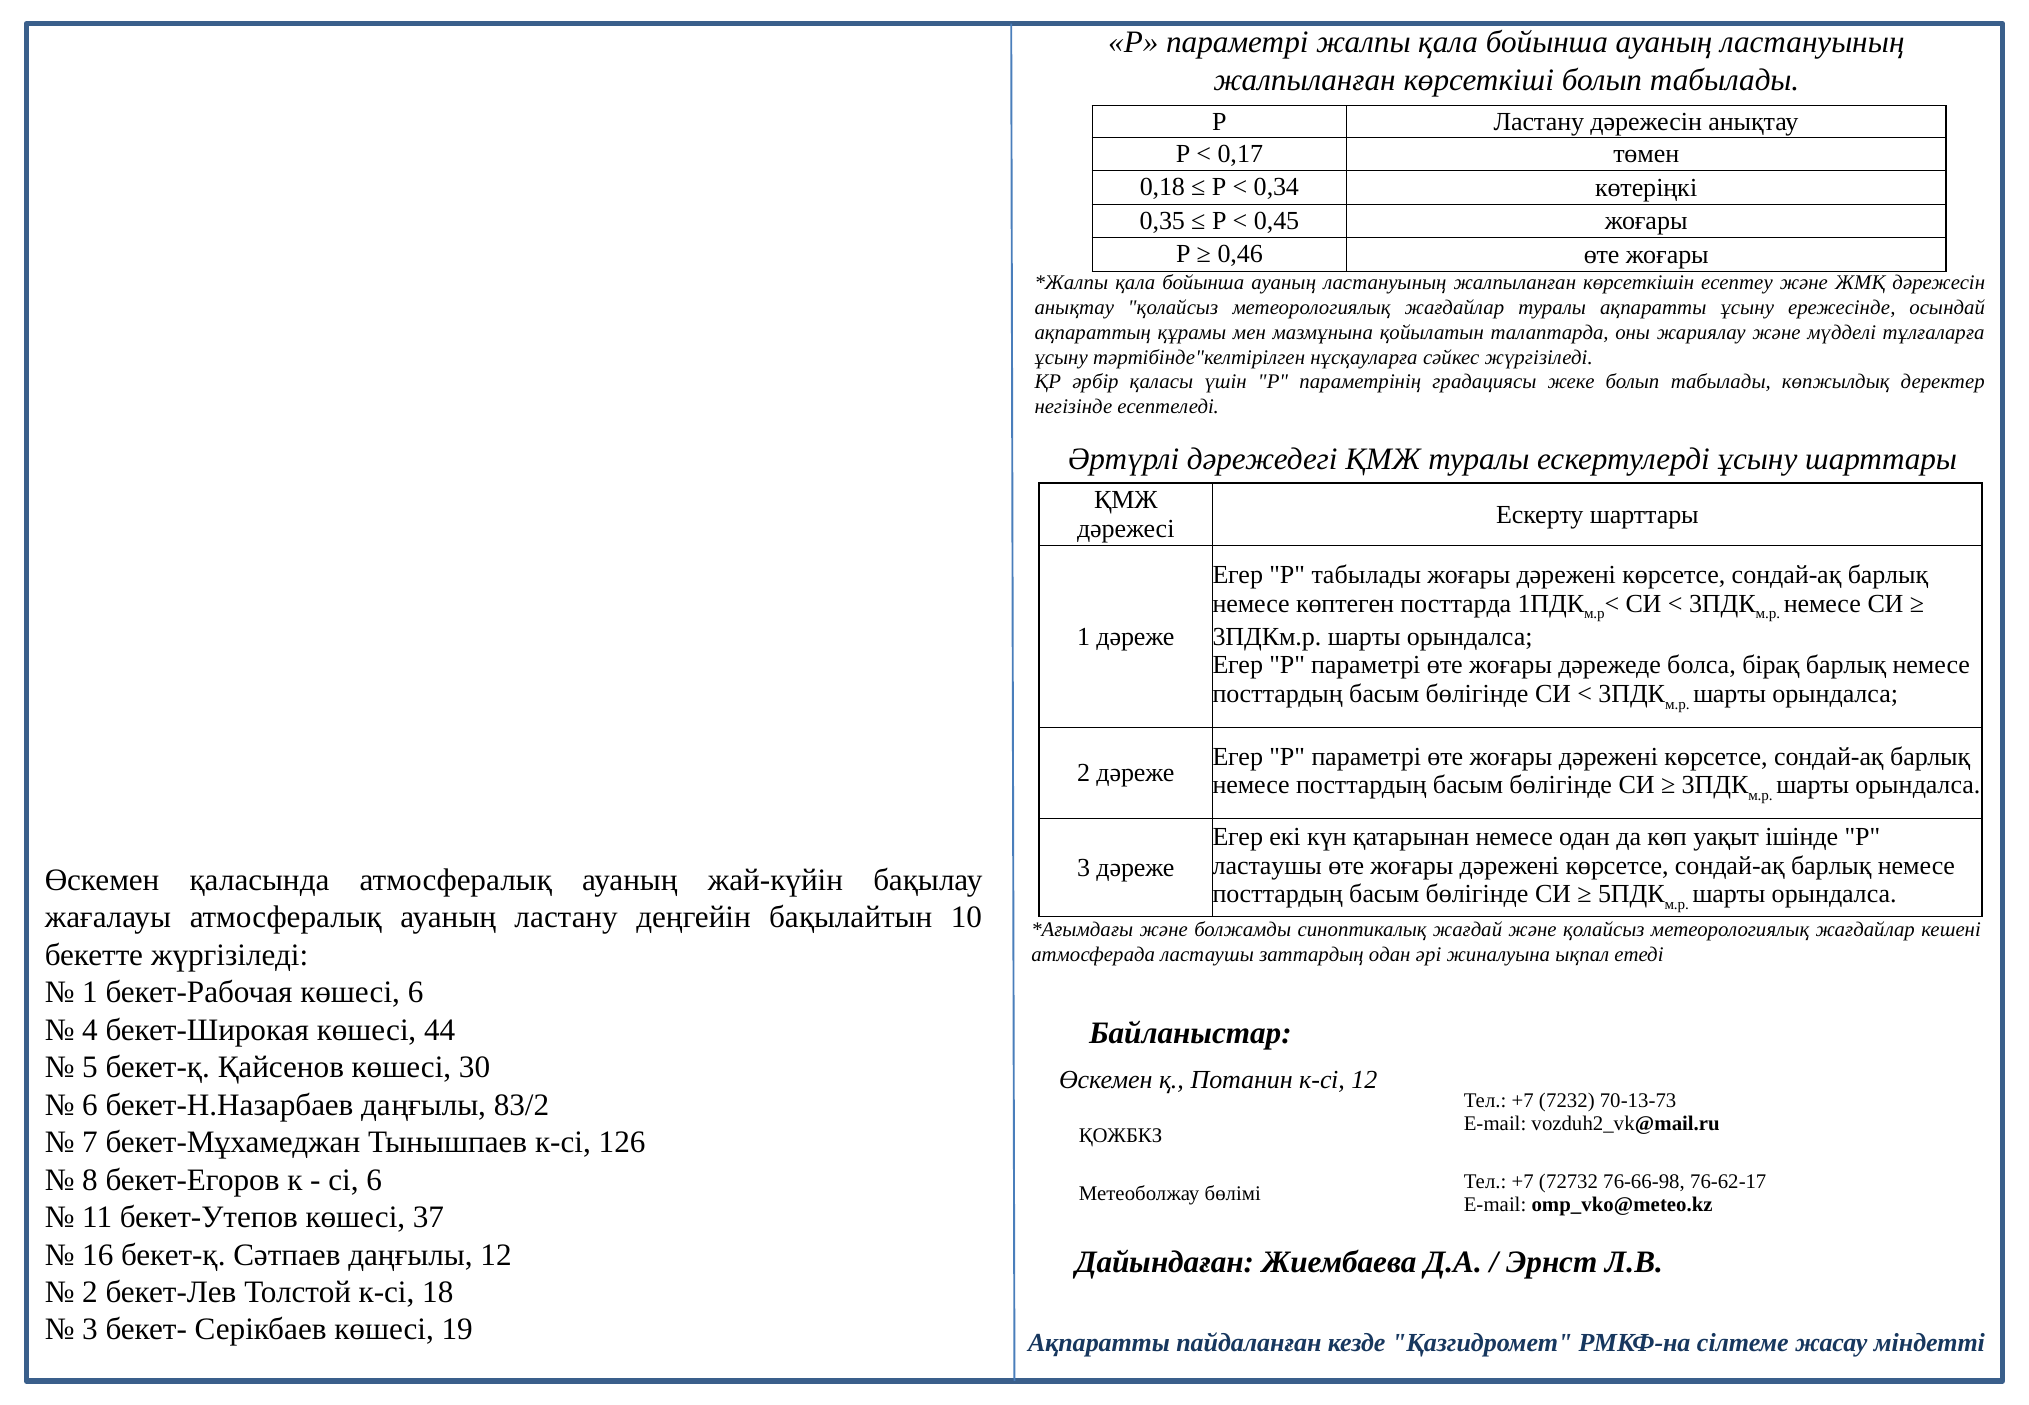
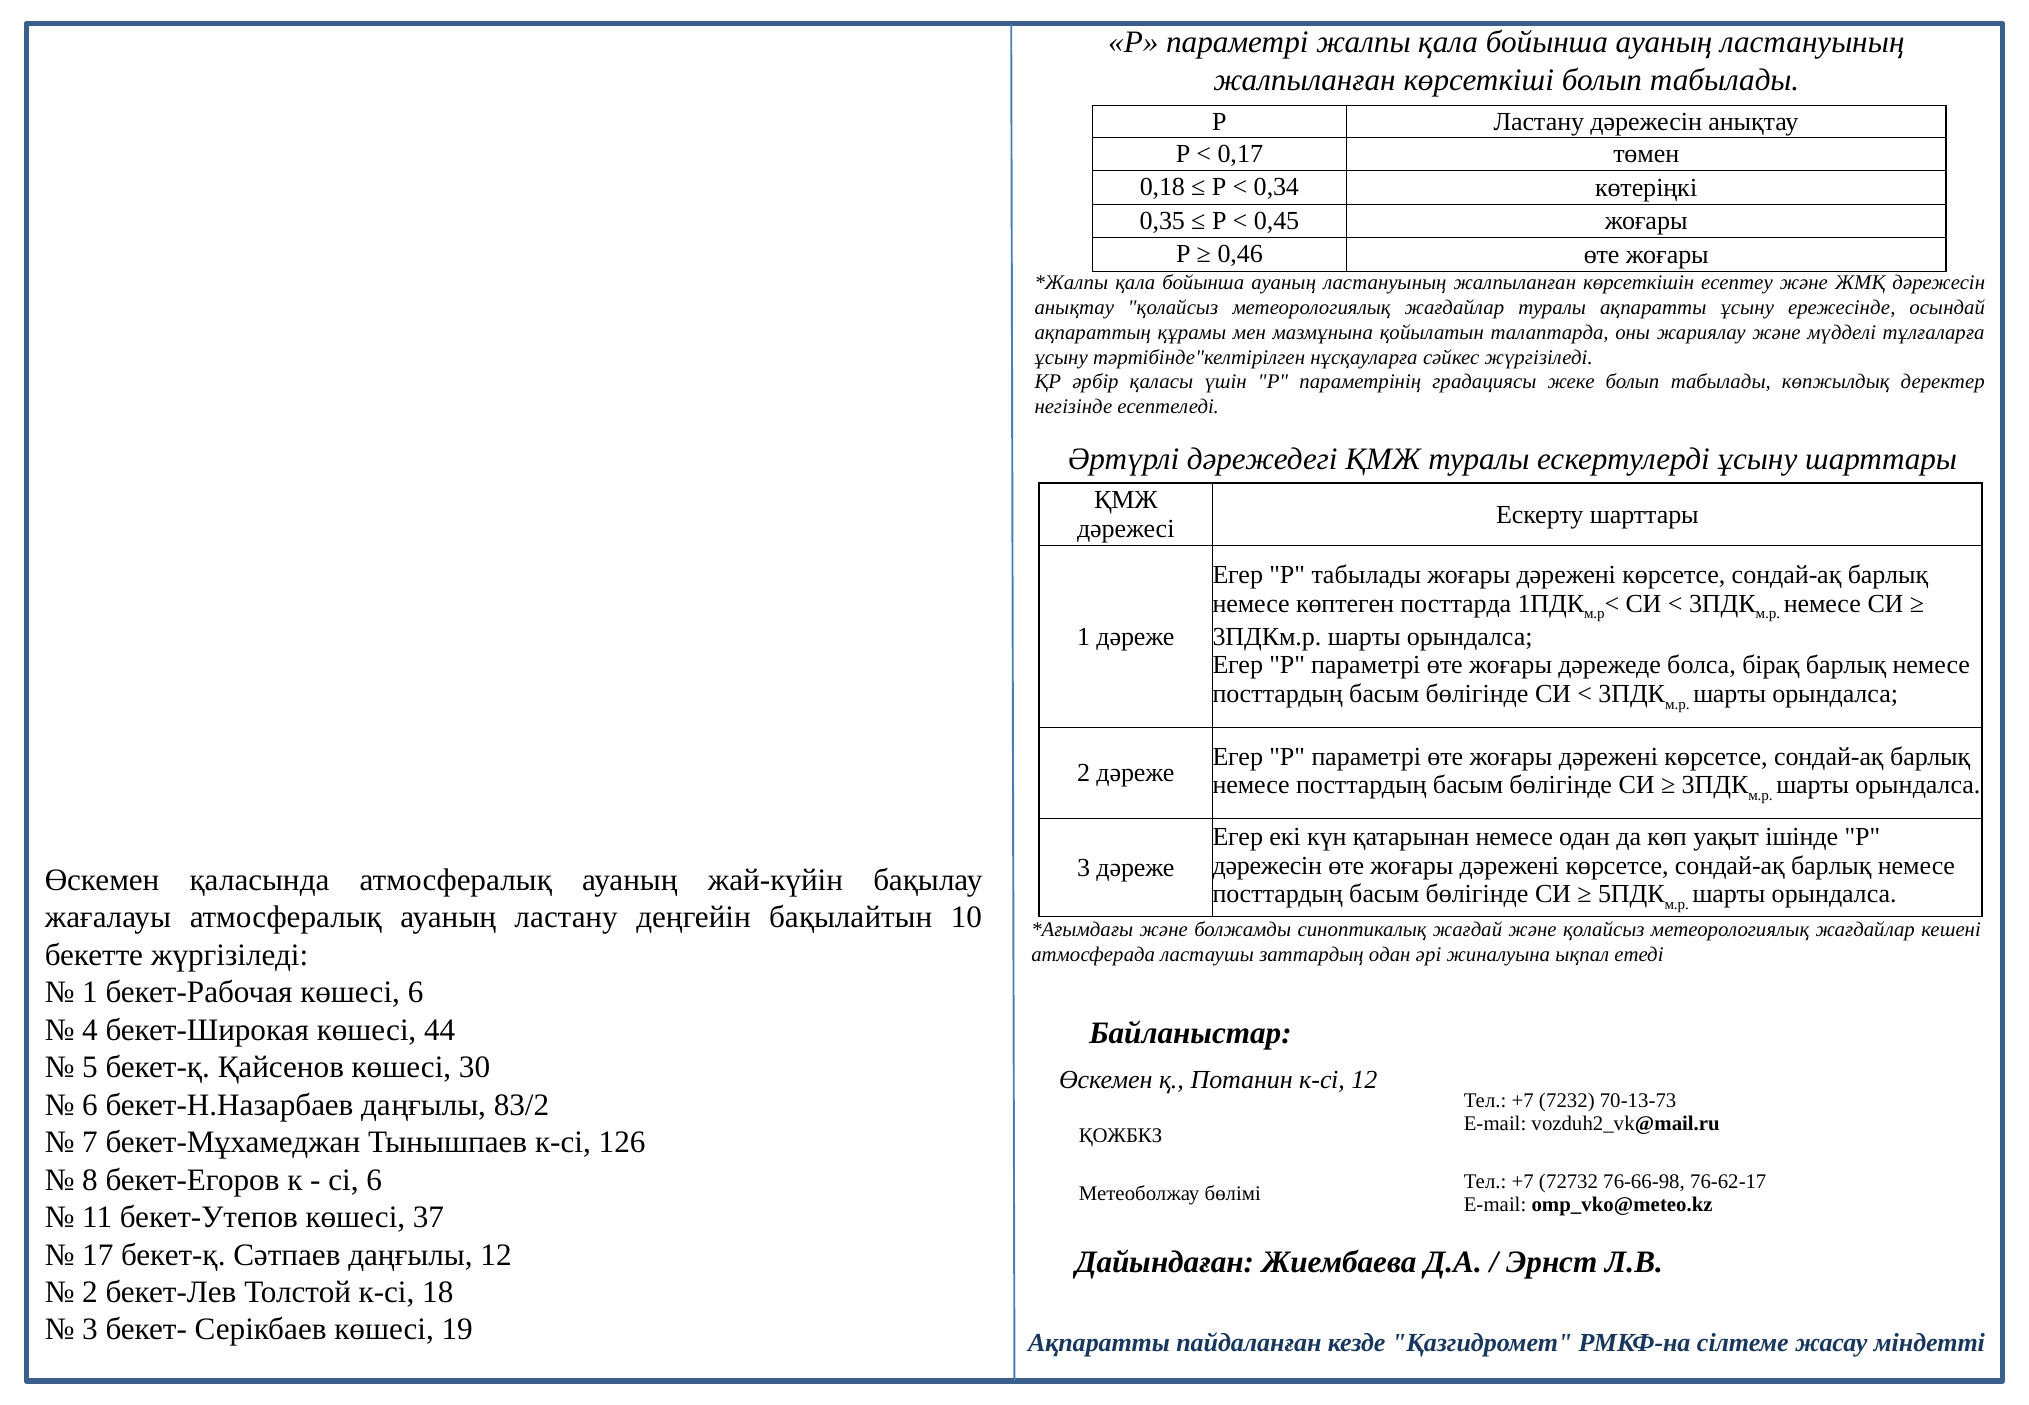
ластаушы: ластаушы -> дәрежесін (1267, 865)
16: 16 -> 17 (98, 1254)
